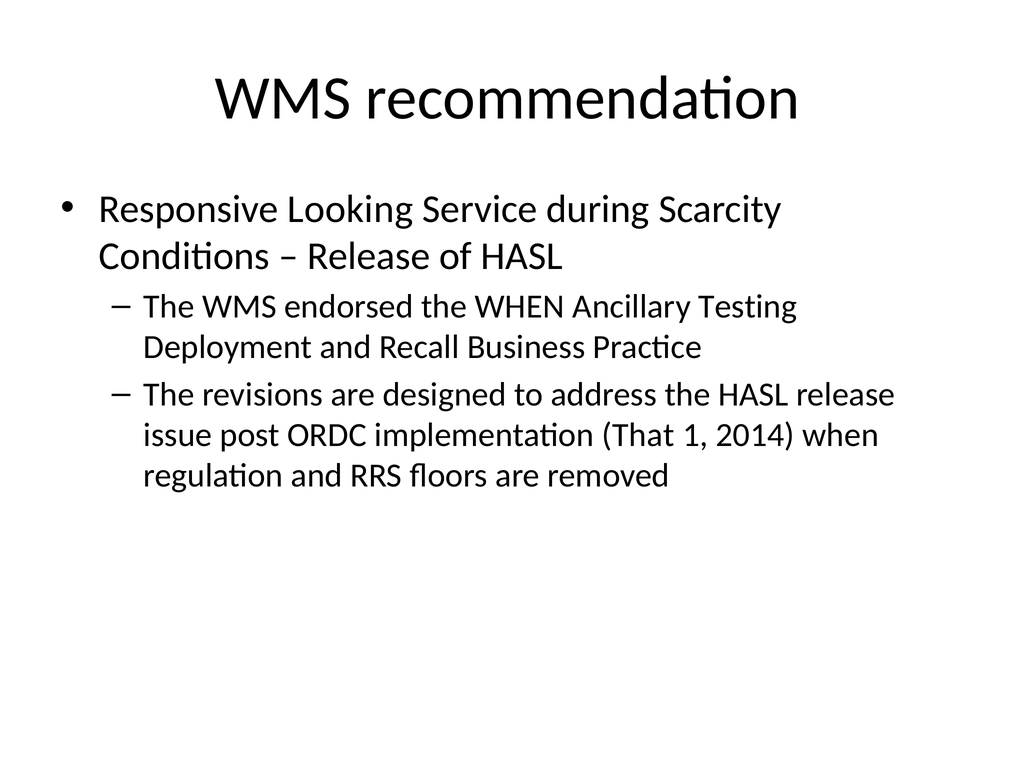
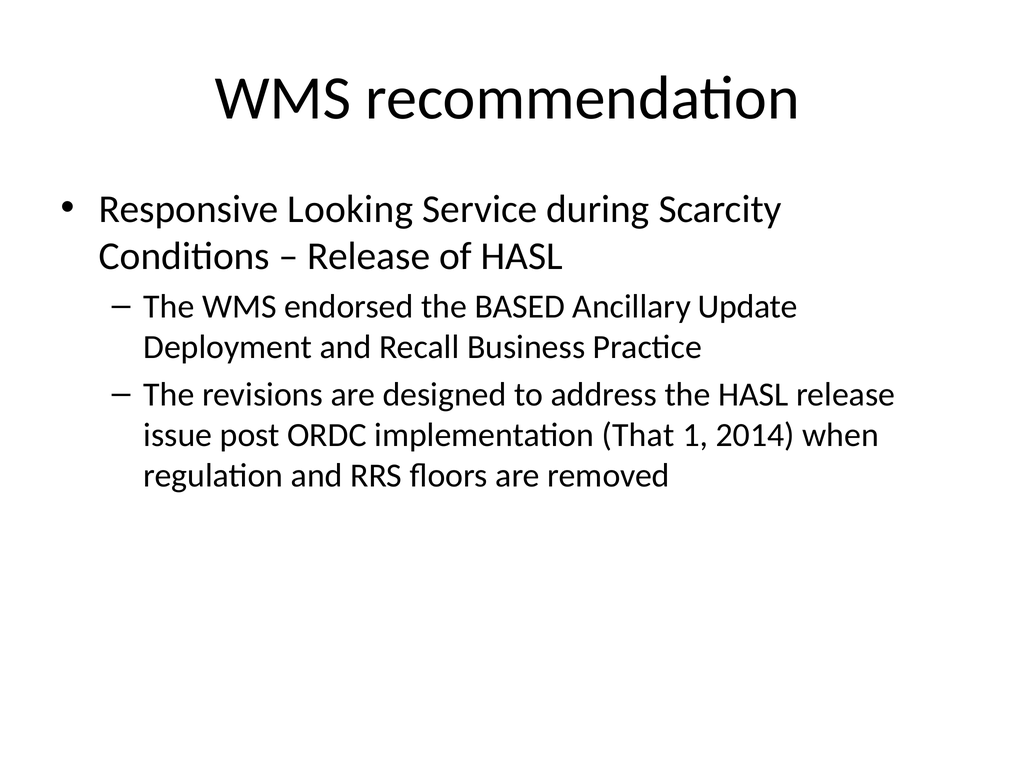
the WHEN: WHEN -> BASED (520, 307)
Testing: Testing -> Update (748, 307)
